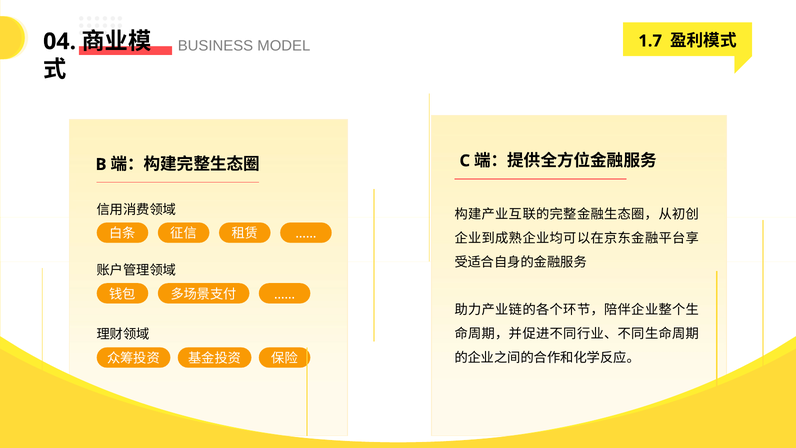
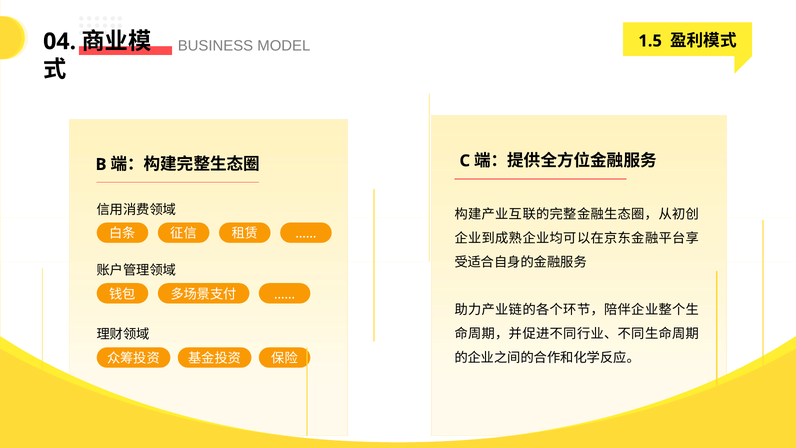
1.7: 1.7 -> 1.5 (650, 41)
